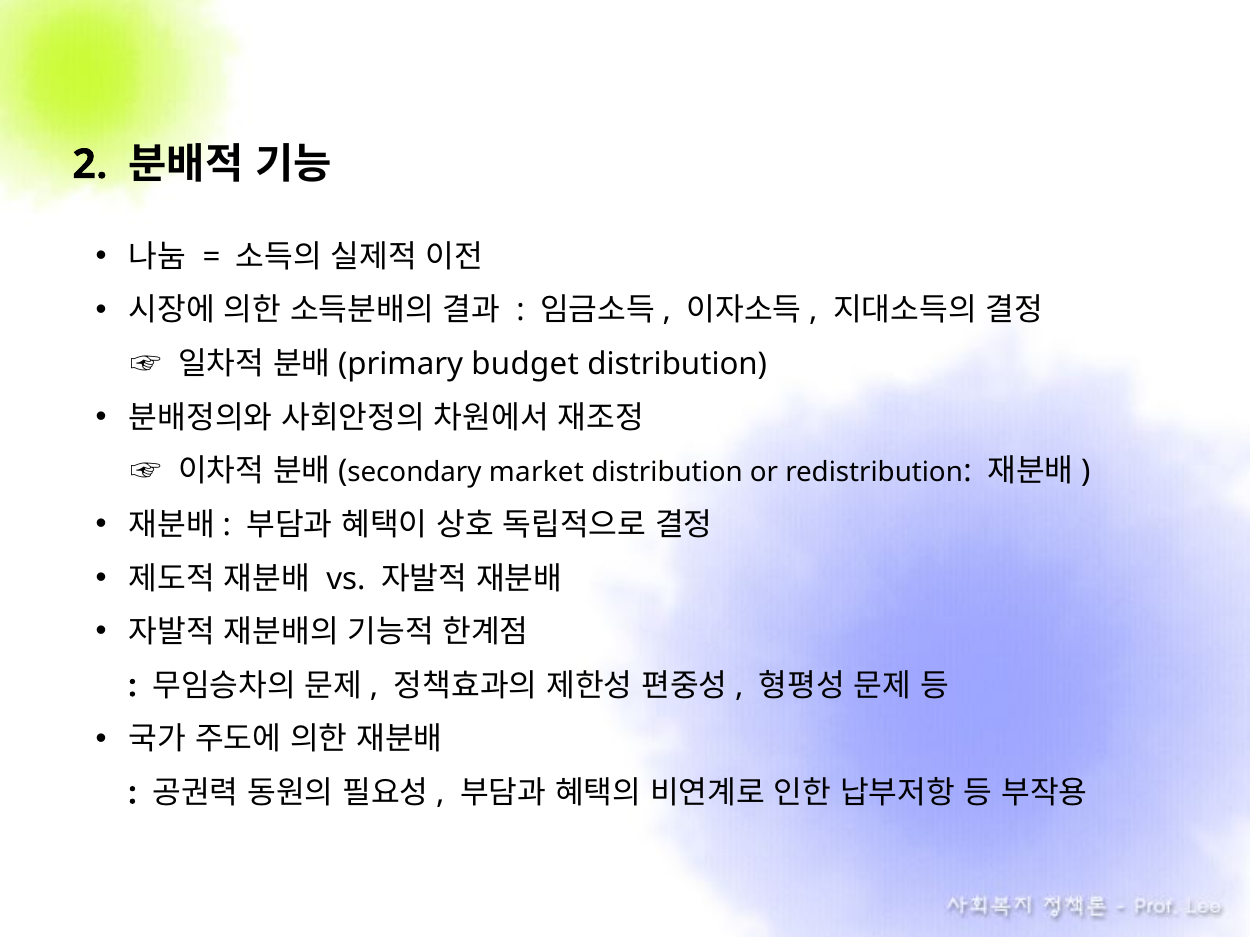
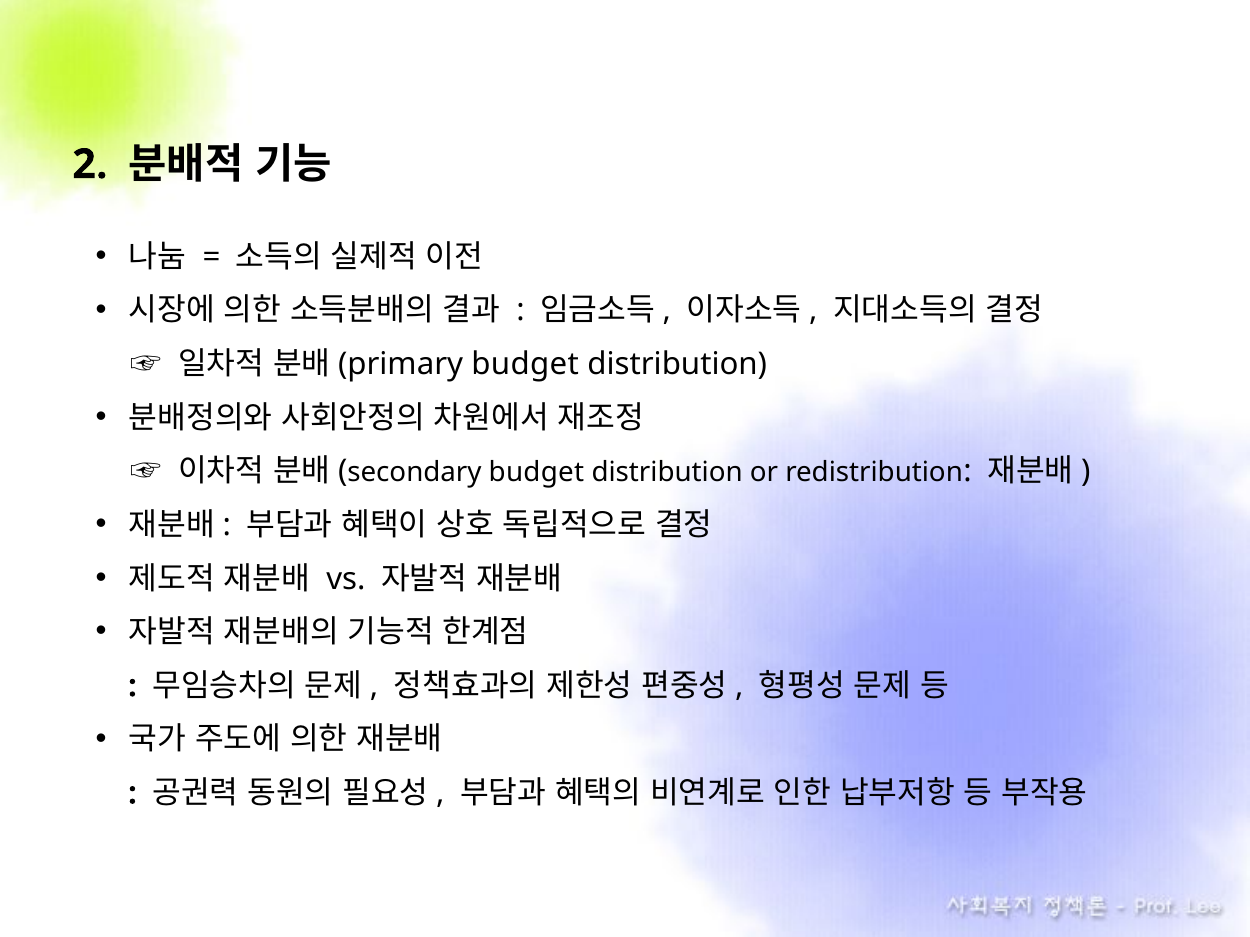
market: market -> budget (536, 473)
